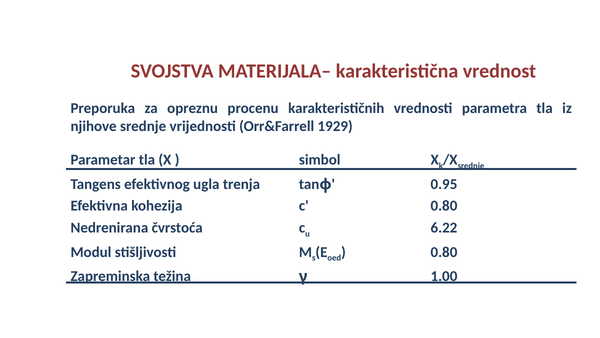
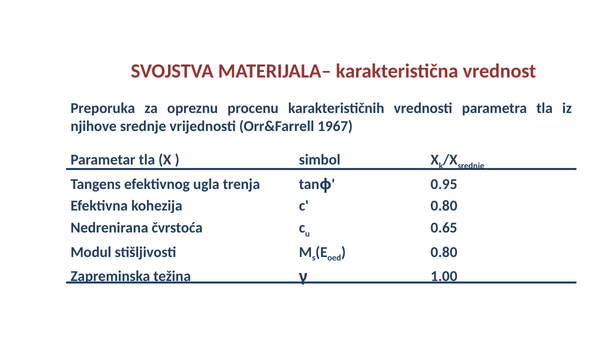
1929: 1929 -> 1967 (335, 126)
6.22: 6.22 -> 0.65 (444, 227)
